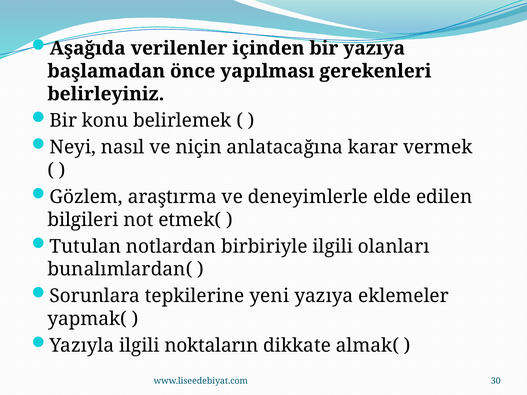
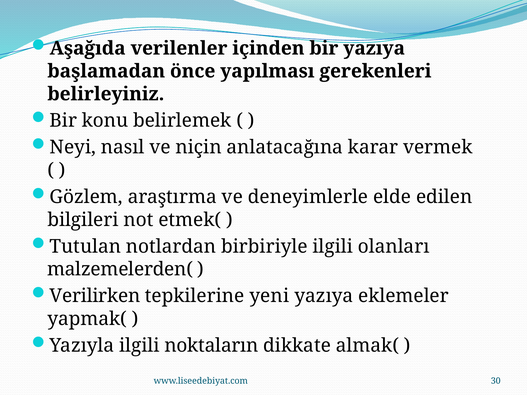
bunalımlardan(: bunalımlardan( -> malzemelerden( (120, 269)
Sorunlara: Sorunlara -> Verilirken (95, 296)
